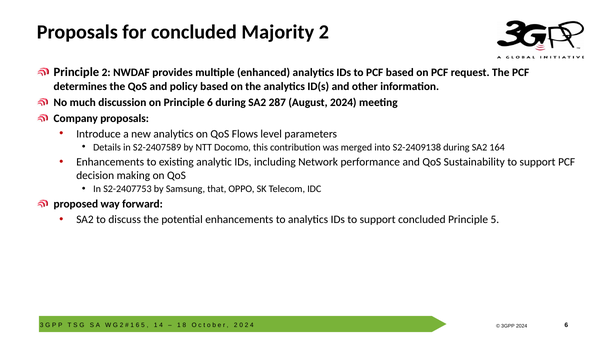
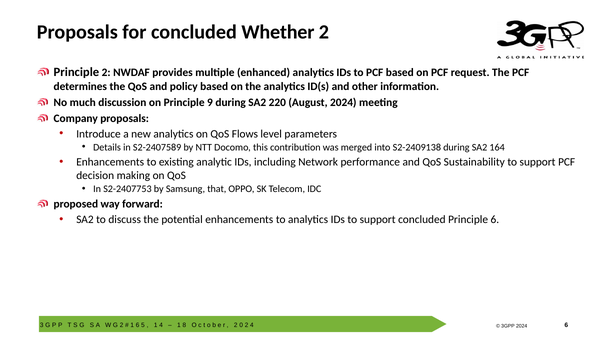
Majority: Majority -> Whether (278, 32)
Principle 6: 6 -> 9 (210, 102)
287: 287 -> 220 (277, 102)
Principle 5: 5 -> 6 (495, 220)
